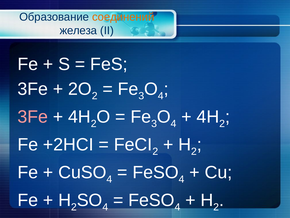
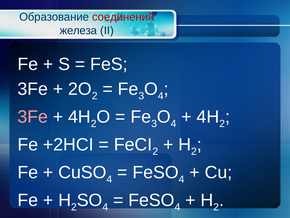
соединений colour: orange -> red (123, 17)
